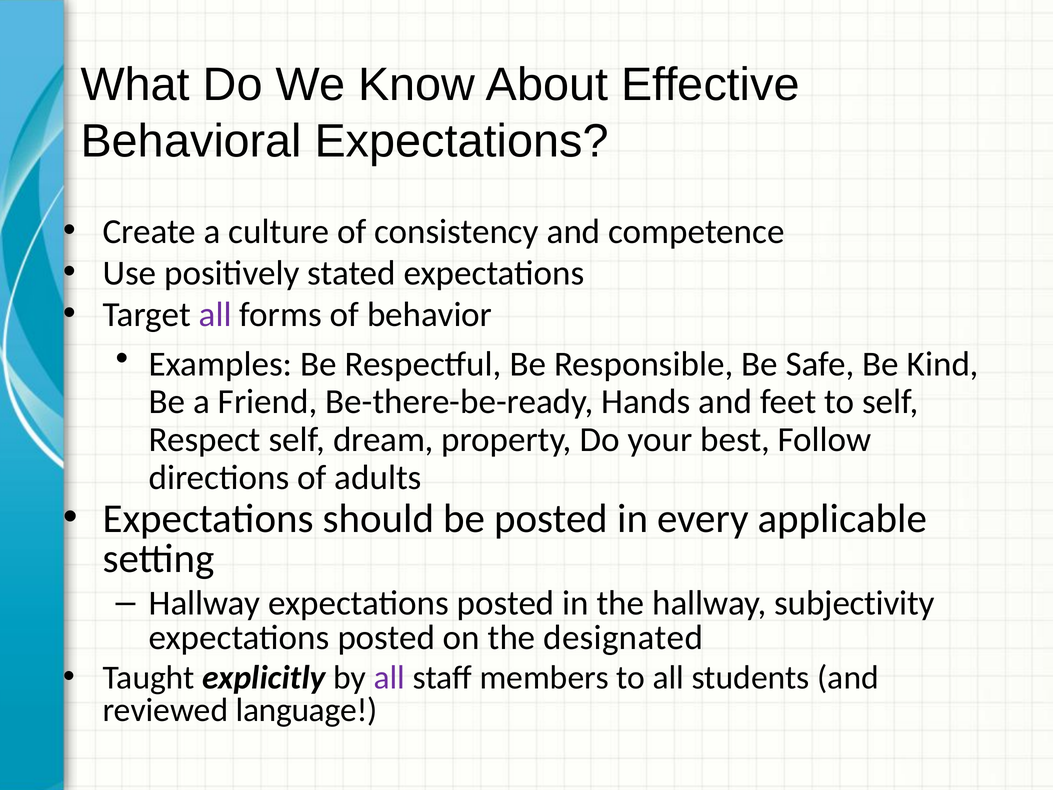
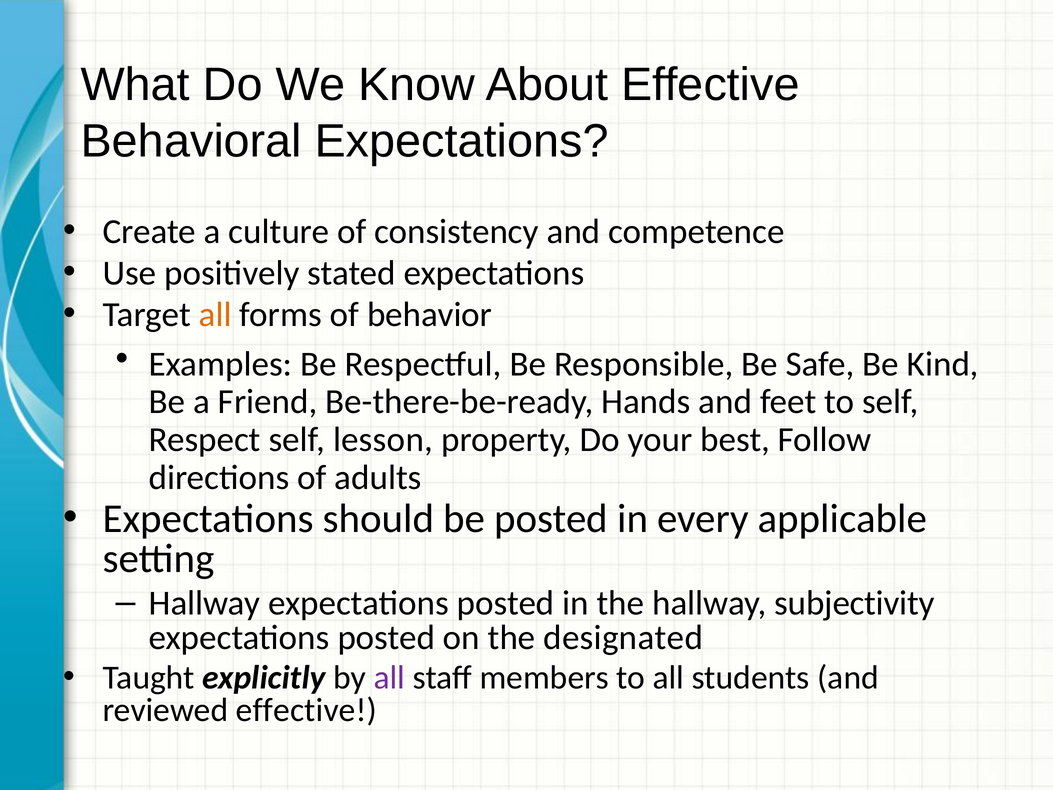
all colour: purple -> orange (215, 315)
dream: dream -> lesson (383, 440)
reviewed language: language -> effective (306, 710)
